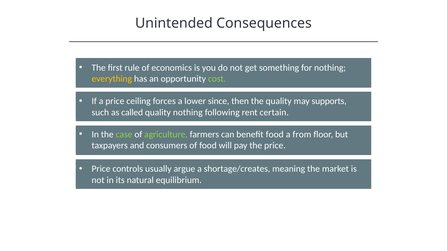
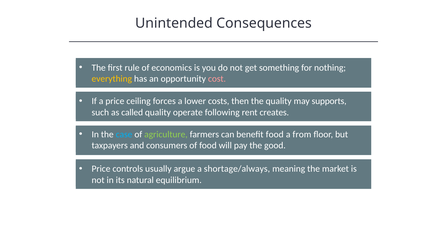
cost colour: light green -> pink (217, 79)
since: since -> costs (219, 101)
quality nothing: nothing -> operate (188, 113)
certain: certain -> creates (274, 113)
case colour: light green -> light blue (124, 135)
the price: price -> good (275, 146)
shortage/creates: shortage/creates -> shortage/always (237, 169)
